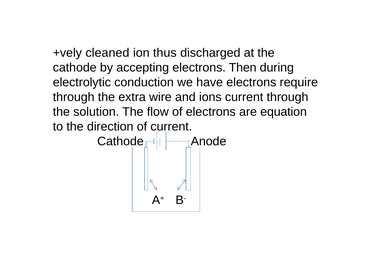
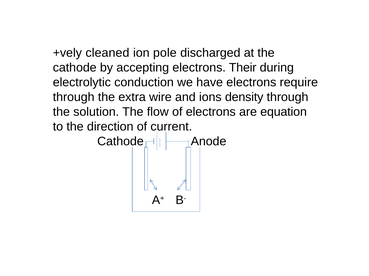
thus: thus -> pole (165, 53)
Then: Then -> Their (243, 68)
ions current: current -> density (244, 97)
